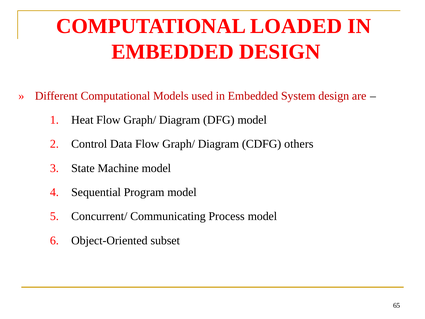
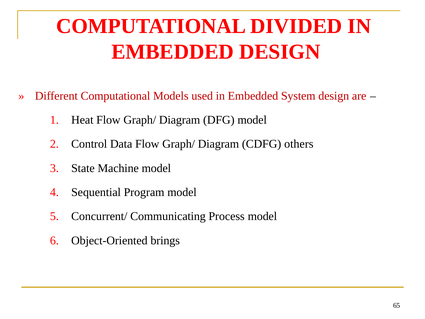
LOADED: LOADED -> DIVIDED (296, 26)
subset: subset -> brings (165, 240)
